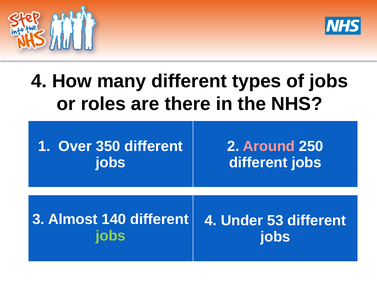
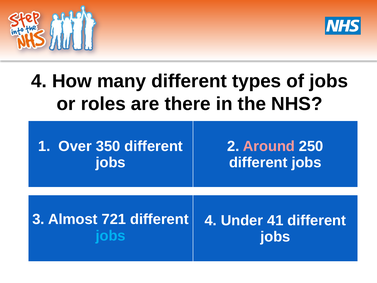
140: 140 -> 721 (114, 219)
53: 53 -> 41 (275, 220)
jobs colour: light green -> light blue (111, 235)
